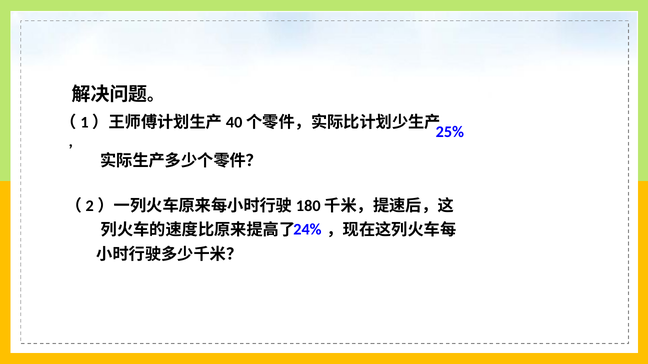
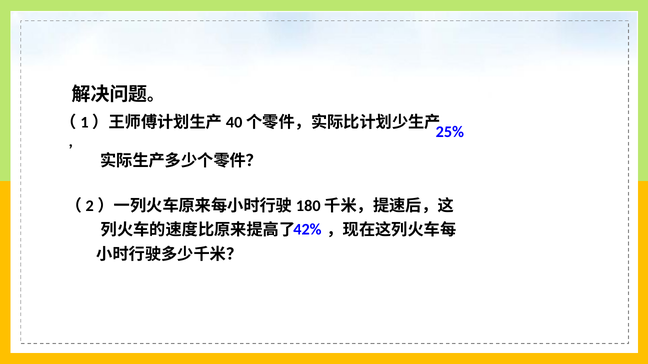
24%: 24% -> 42% (307, 230)
